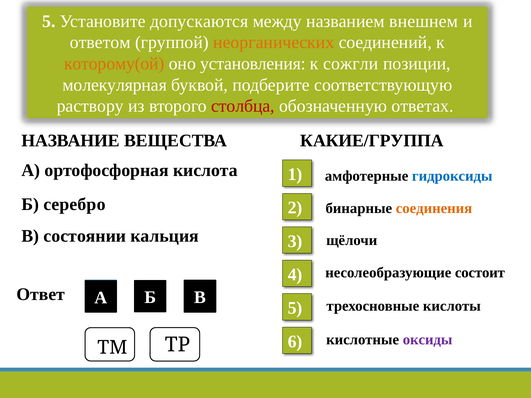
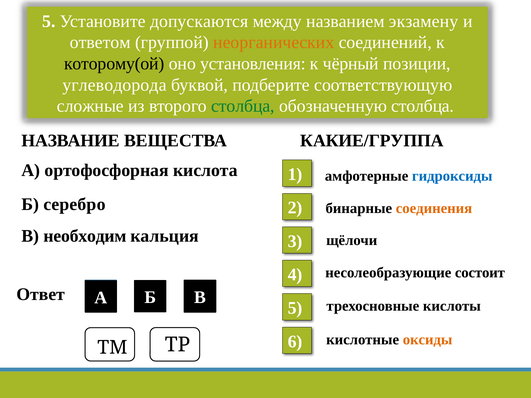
внешнем: внешнем -> экзамену (424, 21)
которому(ой colour: orange -> black (114, 64)
сожгли: сожгли -> чёрный (351, 64)
молекулярная: молекулярная -> углеводорода (115, 85)
раствору: раствору -> сложные (90, 106)
столбца colour: red -> green (243, 106)
обозначенную ответах: ответах -> столбца (423, 106)
состоянии: состоянии -> необходим (85, 236)
оксиды colour: purple -> orange (428, 340)
